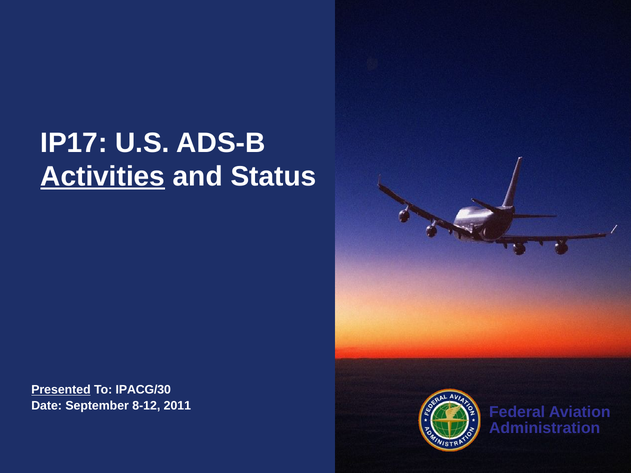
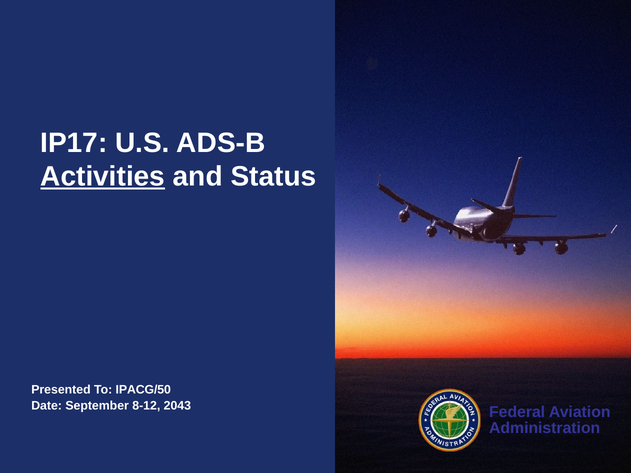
Presented underline: present -> none (61, 390)
IPACG/30: IPACG/30 -> IPACG/50 (143, 390)
2011: 2011 -> 2043 (177, 406)
